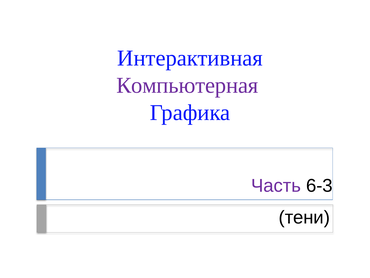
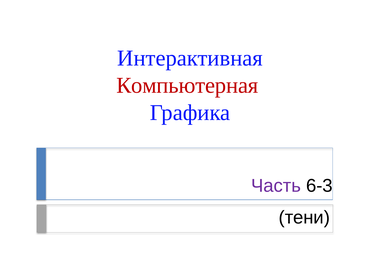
Компьютерная colour: purple -> red (187, 85)
